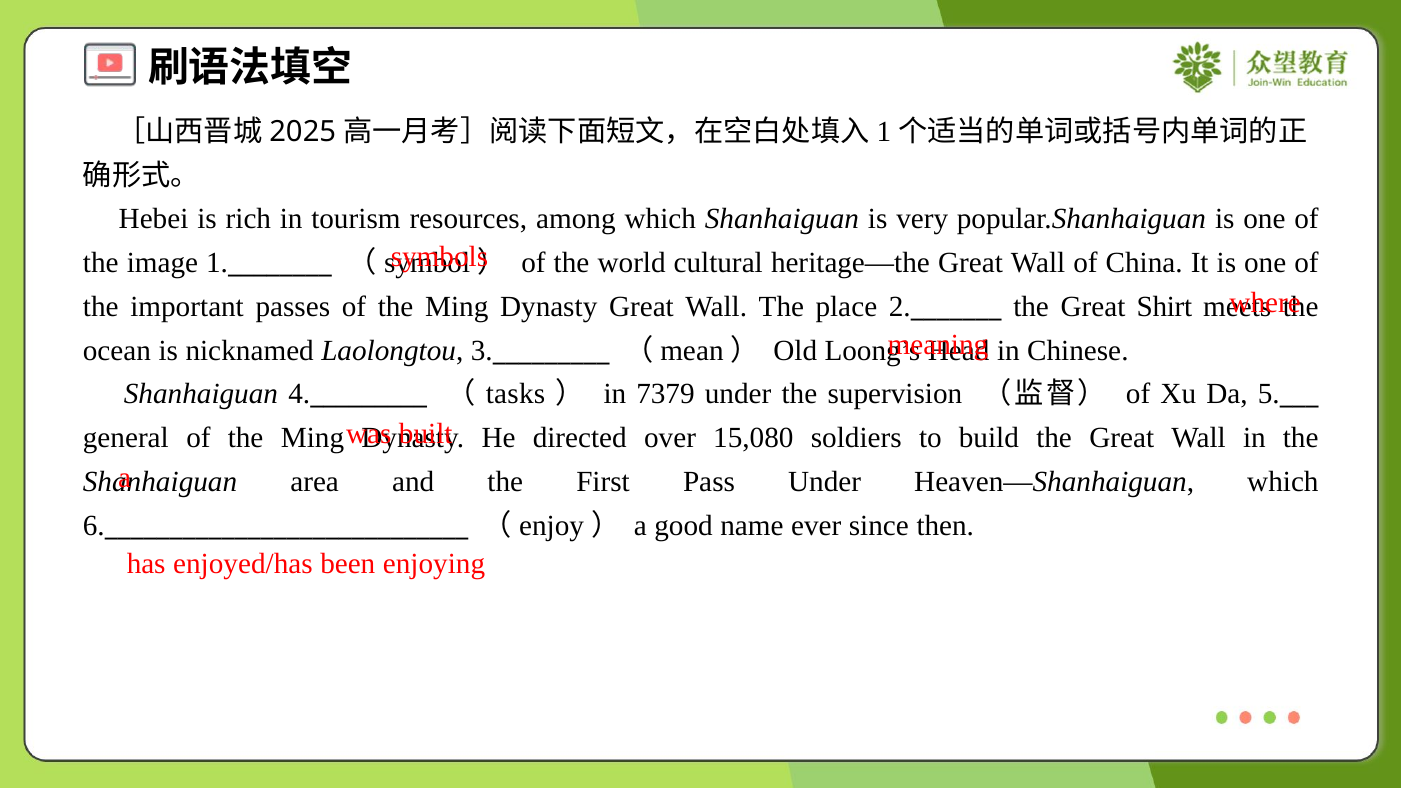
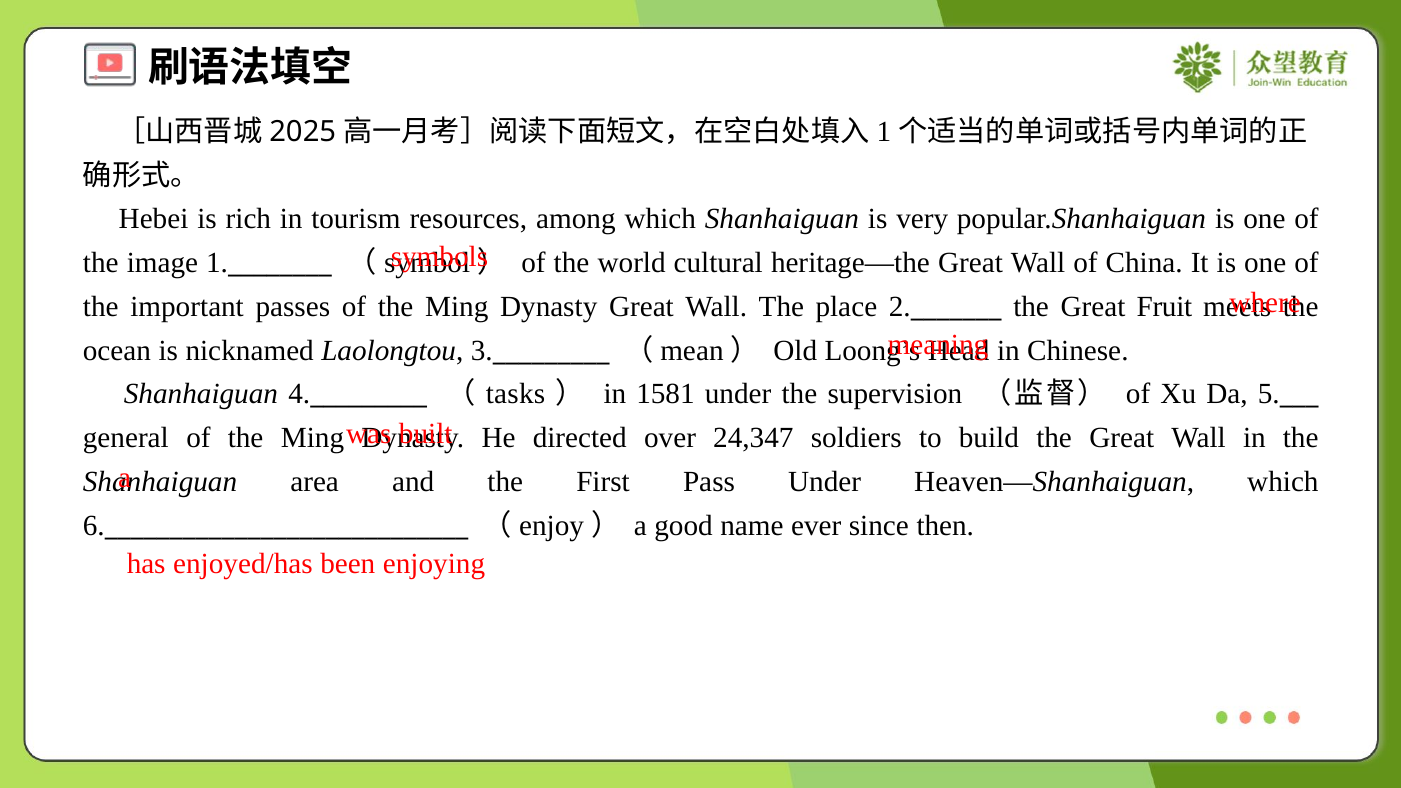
Shirt: Shirt -> Fruit (1164, 307)
7379: 7379 -> 1581 (665, 394)
15,080: 15,080 -> 24,347 (753, 438)
